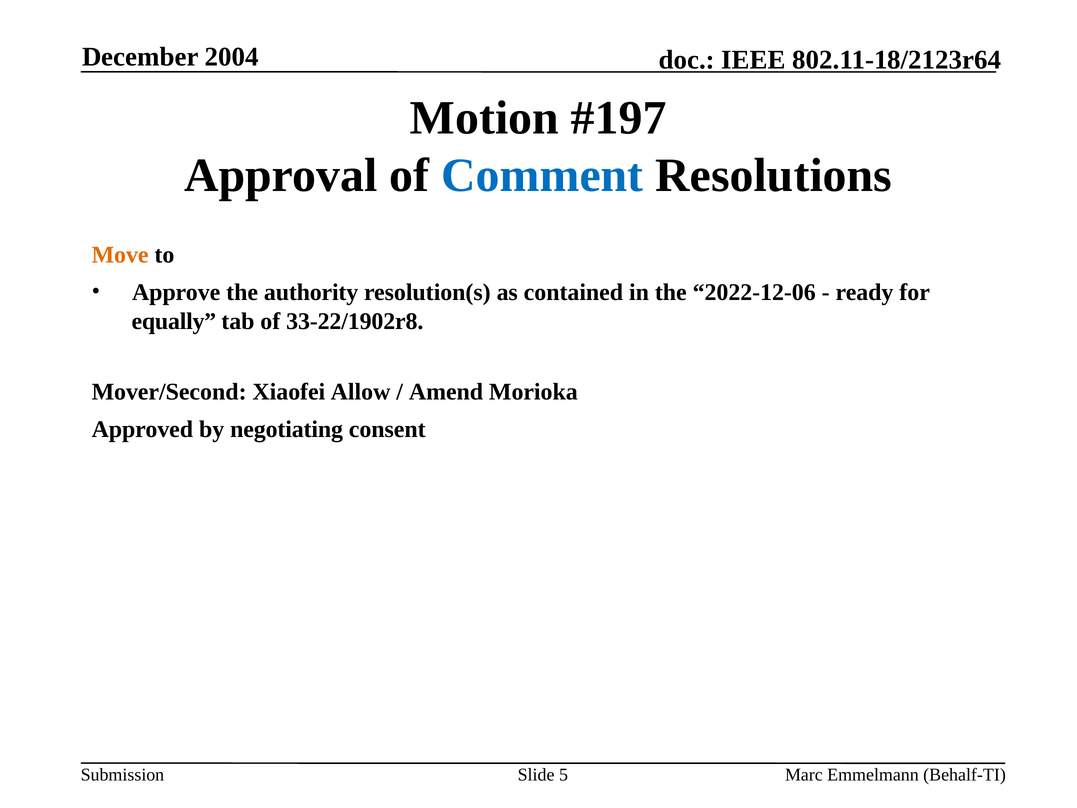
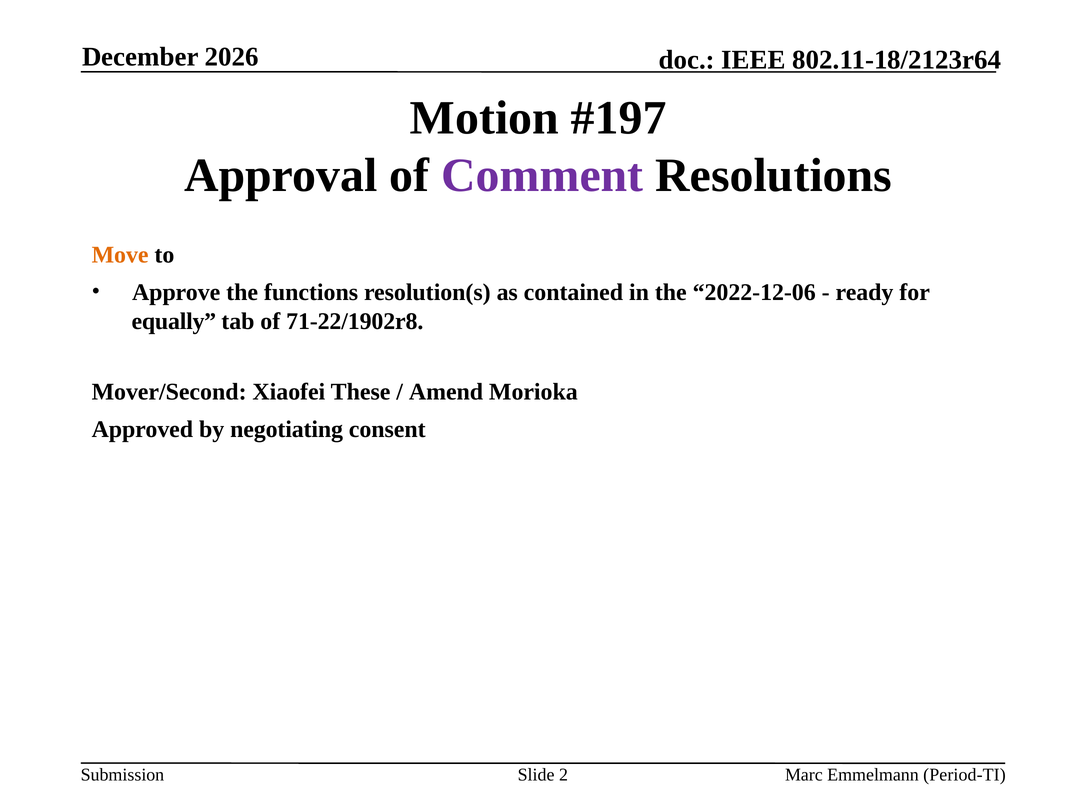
2004: 2004 -> 2026 (232, 57)
Comment colour: blue -> purple (542, 176)
authority: authority -> functions (311, 292)
33-22/1902r8: 33-22/1902r8 -> 71-22/1902r8 (355, 321)
Allow: Allow -> These (361, 391)
5: 5 -> 2 (564, 775)
Behalf-TI: Behalf-TI -> Period-TI (964, 775)
